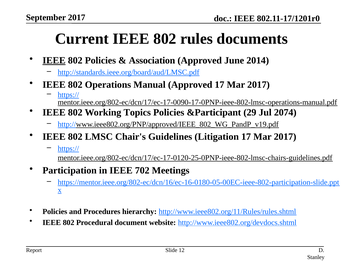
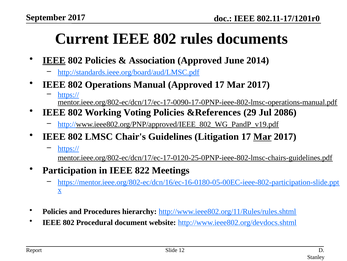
Topics: Topics -> Voting (137, 112)
&Participant: &Participant -> &References (214, 112)
2074: 2074 -> 2086 (285, 112)
Mar underline: none -> present (262, 136)
702: 702 -> 822 (142, 170)
